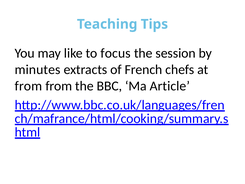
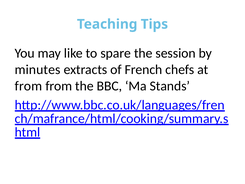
focus: focus -> spare (116, 53)
Article: Article -> Stands (170, 86)
